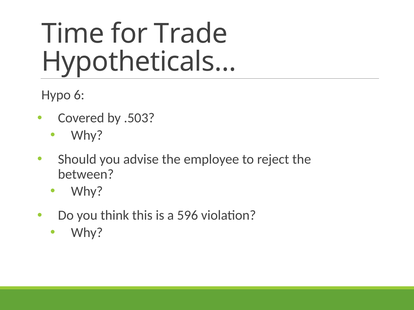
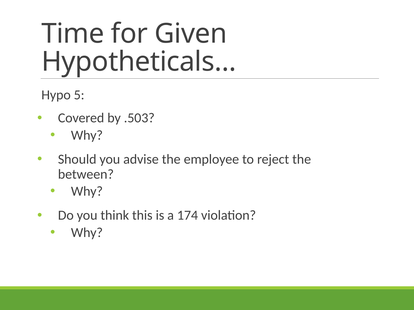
Trade: Trade -> Given (191, 34)
6: 6 -> 5 (79, 95)
596: 596 -> 174 (188, 216)
